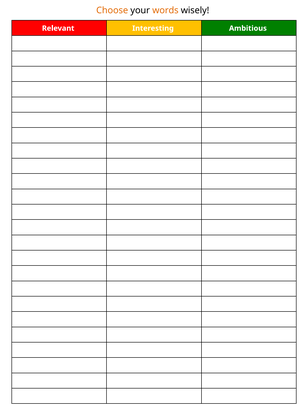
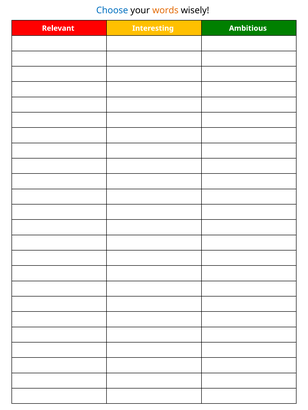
Choose colour: orange -> blue (112, 10)
